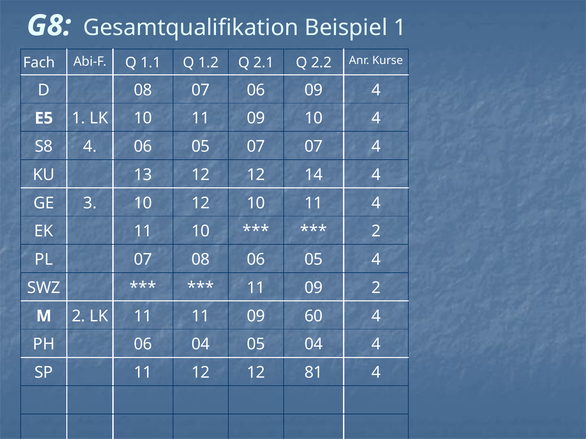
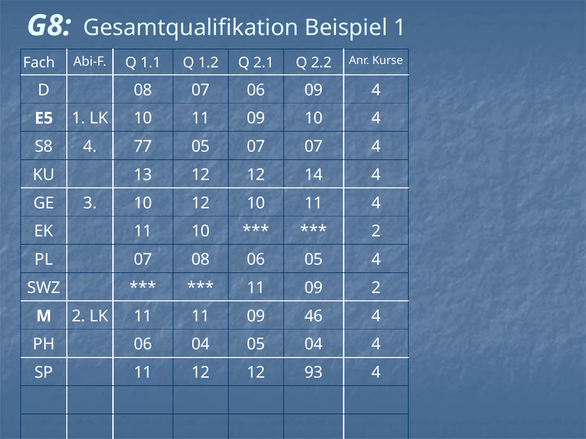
4 06: 06 -> 77 (143, 147)
60: 60 -> 46 (314, 316)
81: 81 -> 93 (314, 373)
